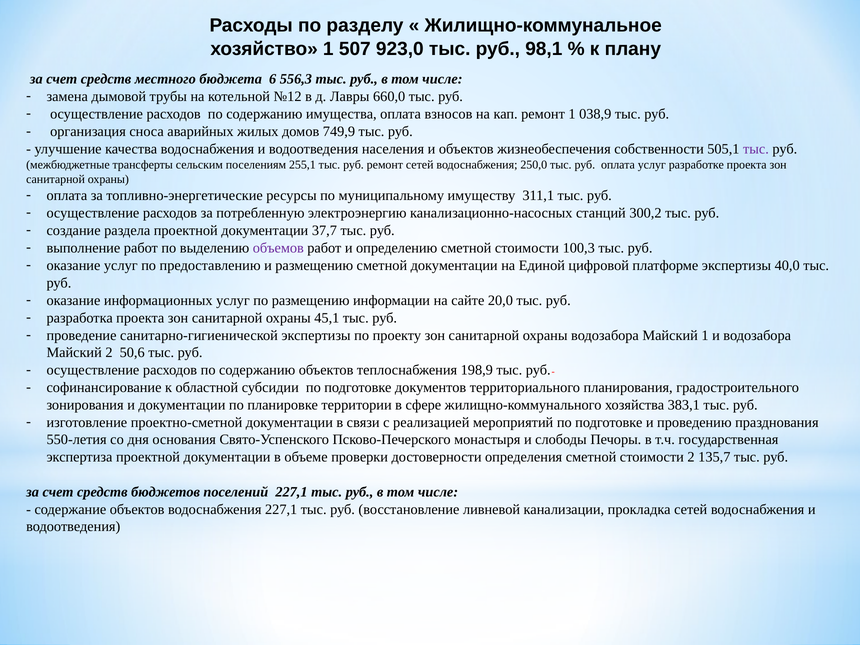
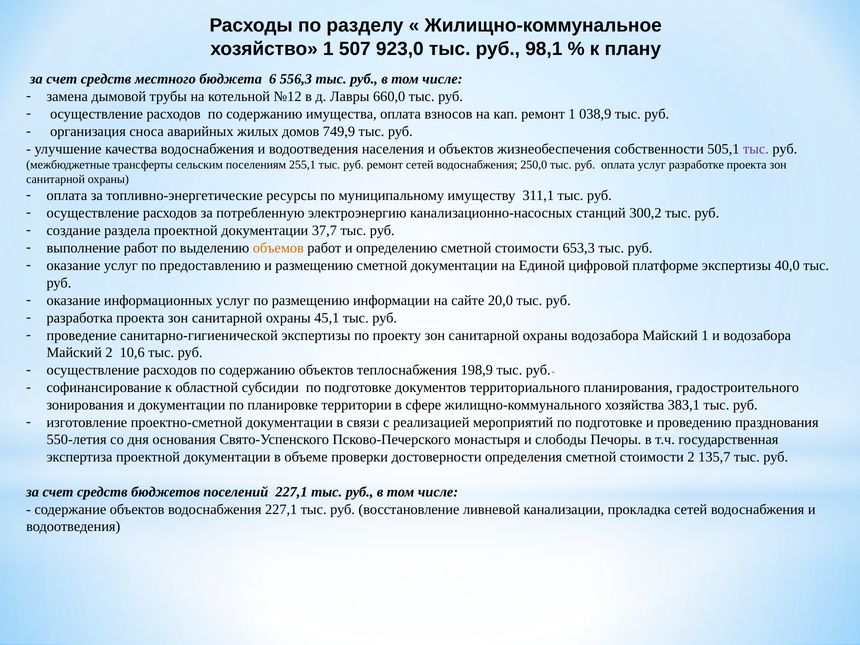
объемов colour: purple -> orange (278, 248)
100,3: 100,3 -> 653,3 (579, 248)
50,6: 50,6 -> 10,6 (132, 353)
